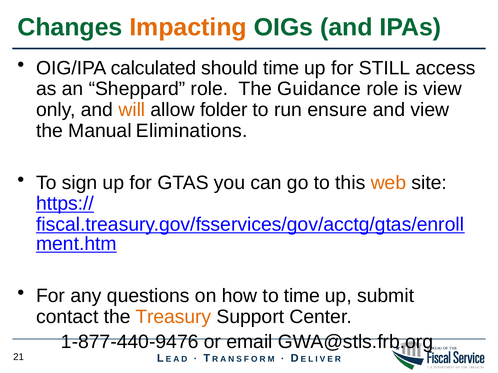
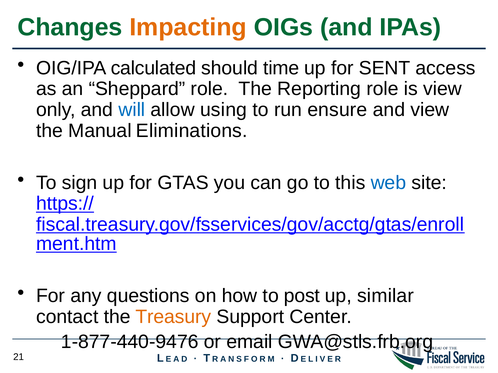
STILL: STILL -> SENT (385, 68)
Guidance: Guidance -> Reporting (319, 89)
will colour: orange -> blue (132, 110)
folder: folder -> using (224, 110)
web colour: orange -> blue (388, 183)
to time: time -> post (302, 296)
submit: submit -> similar (386, 296)
